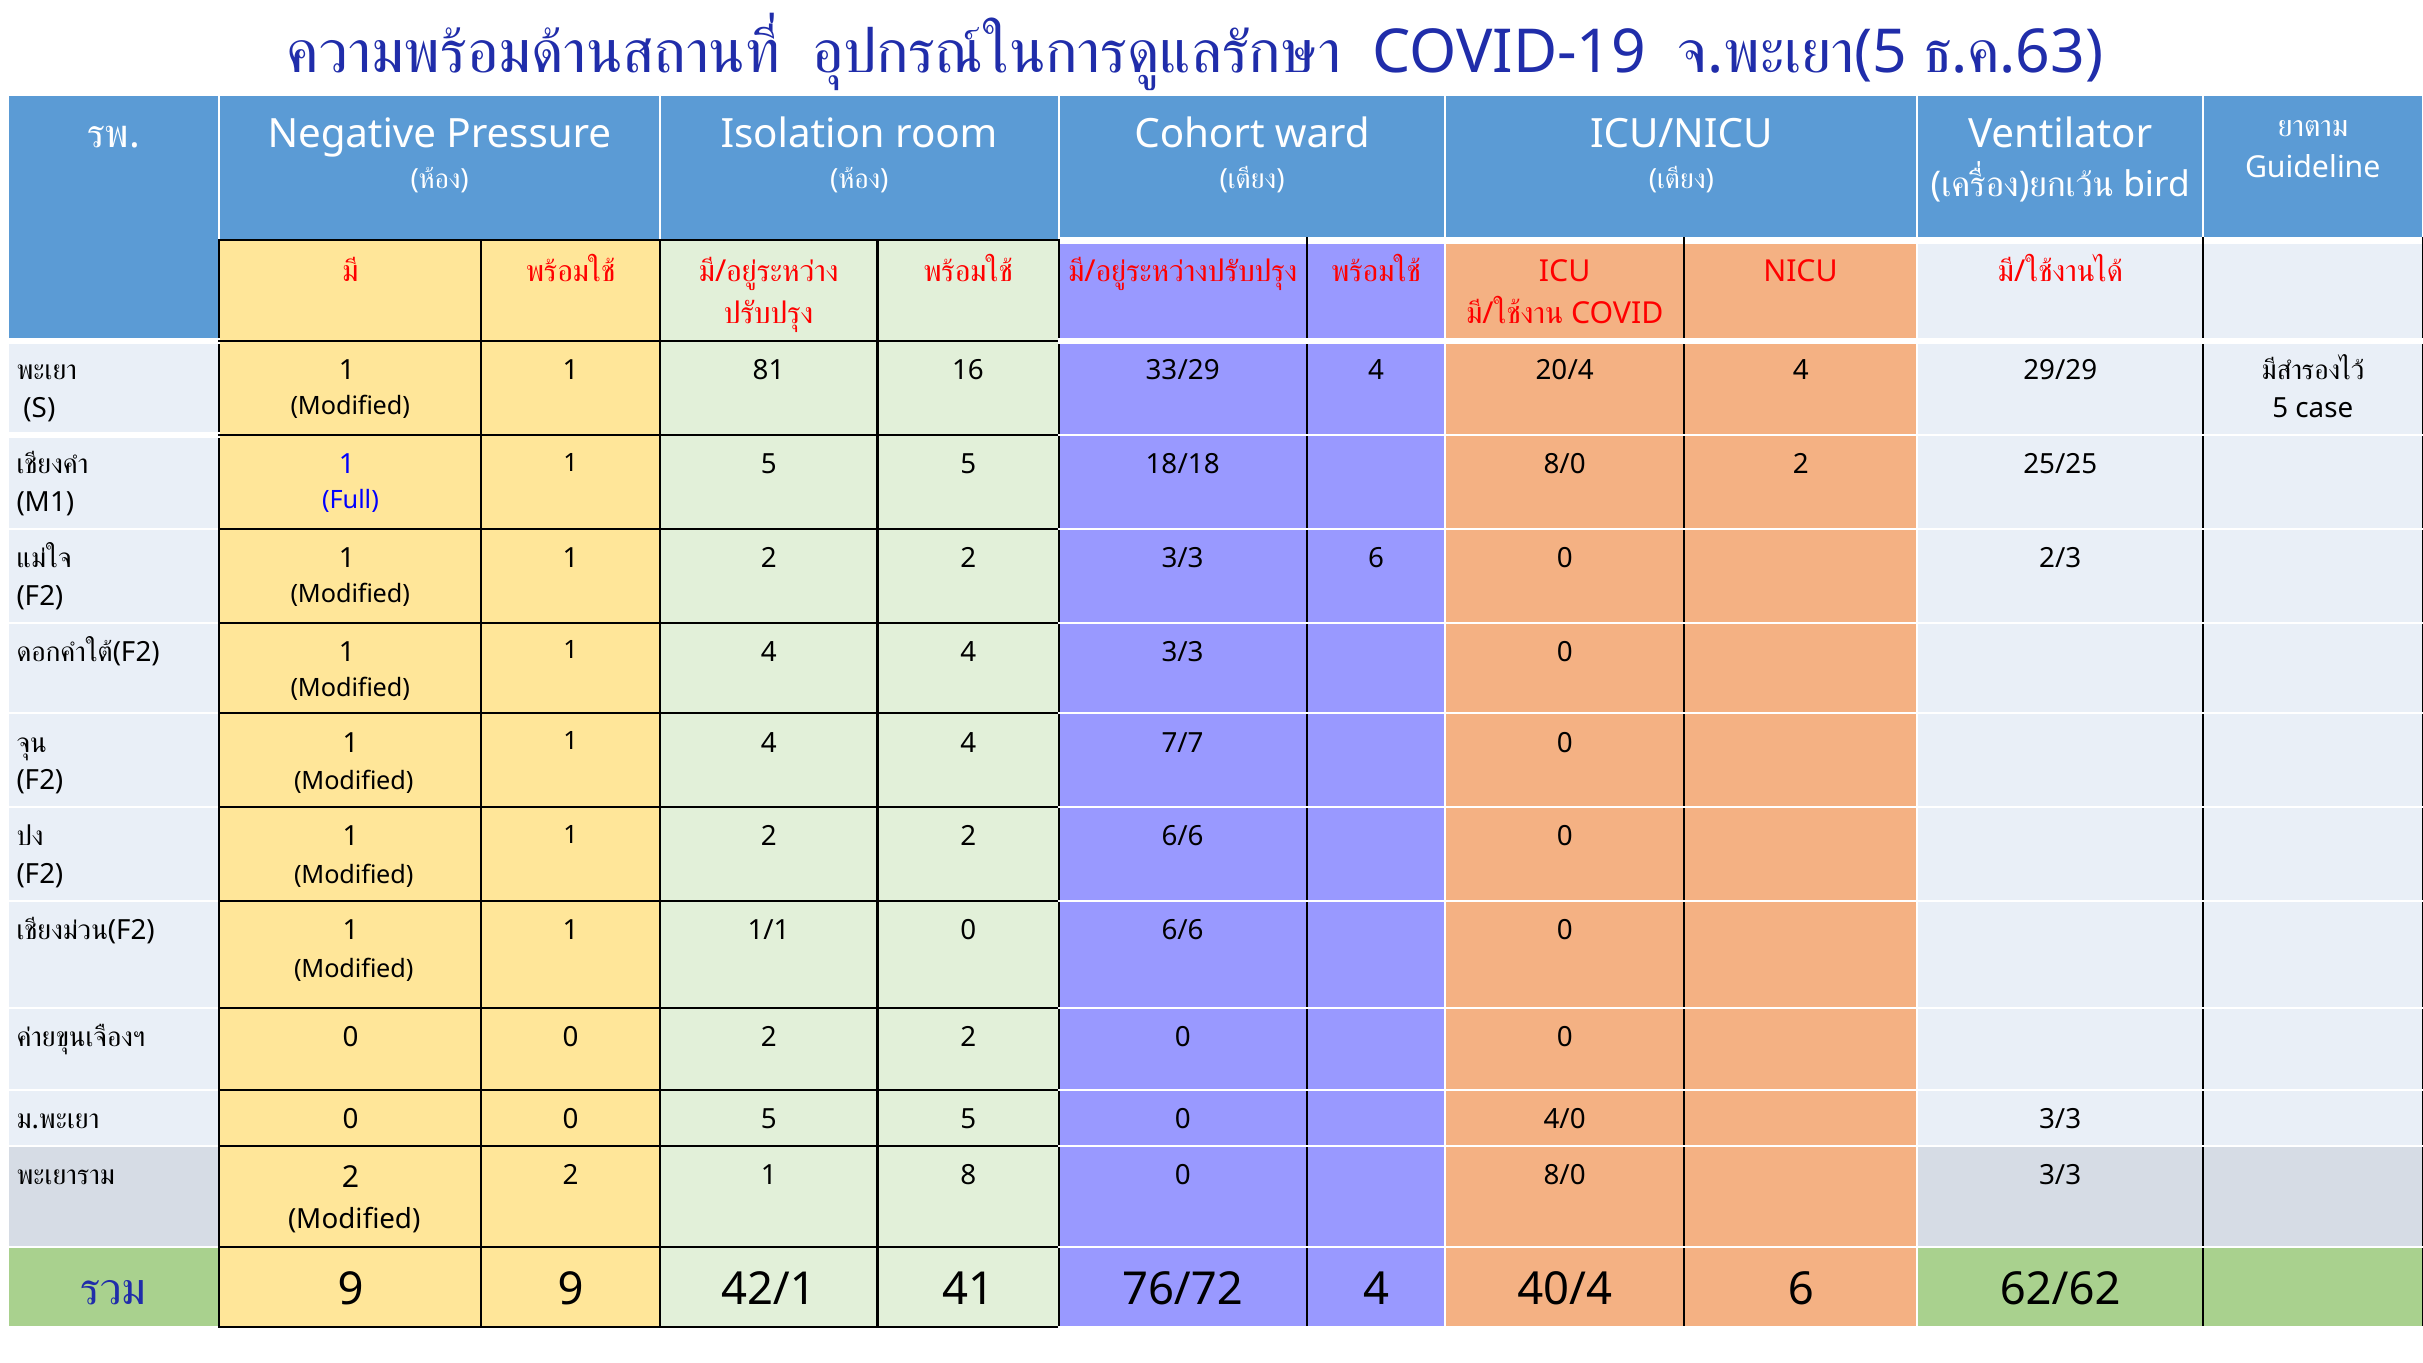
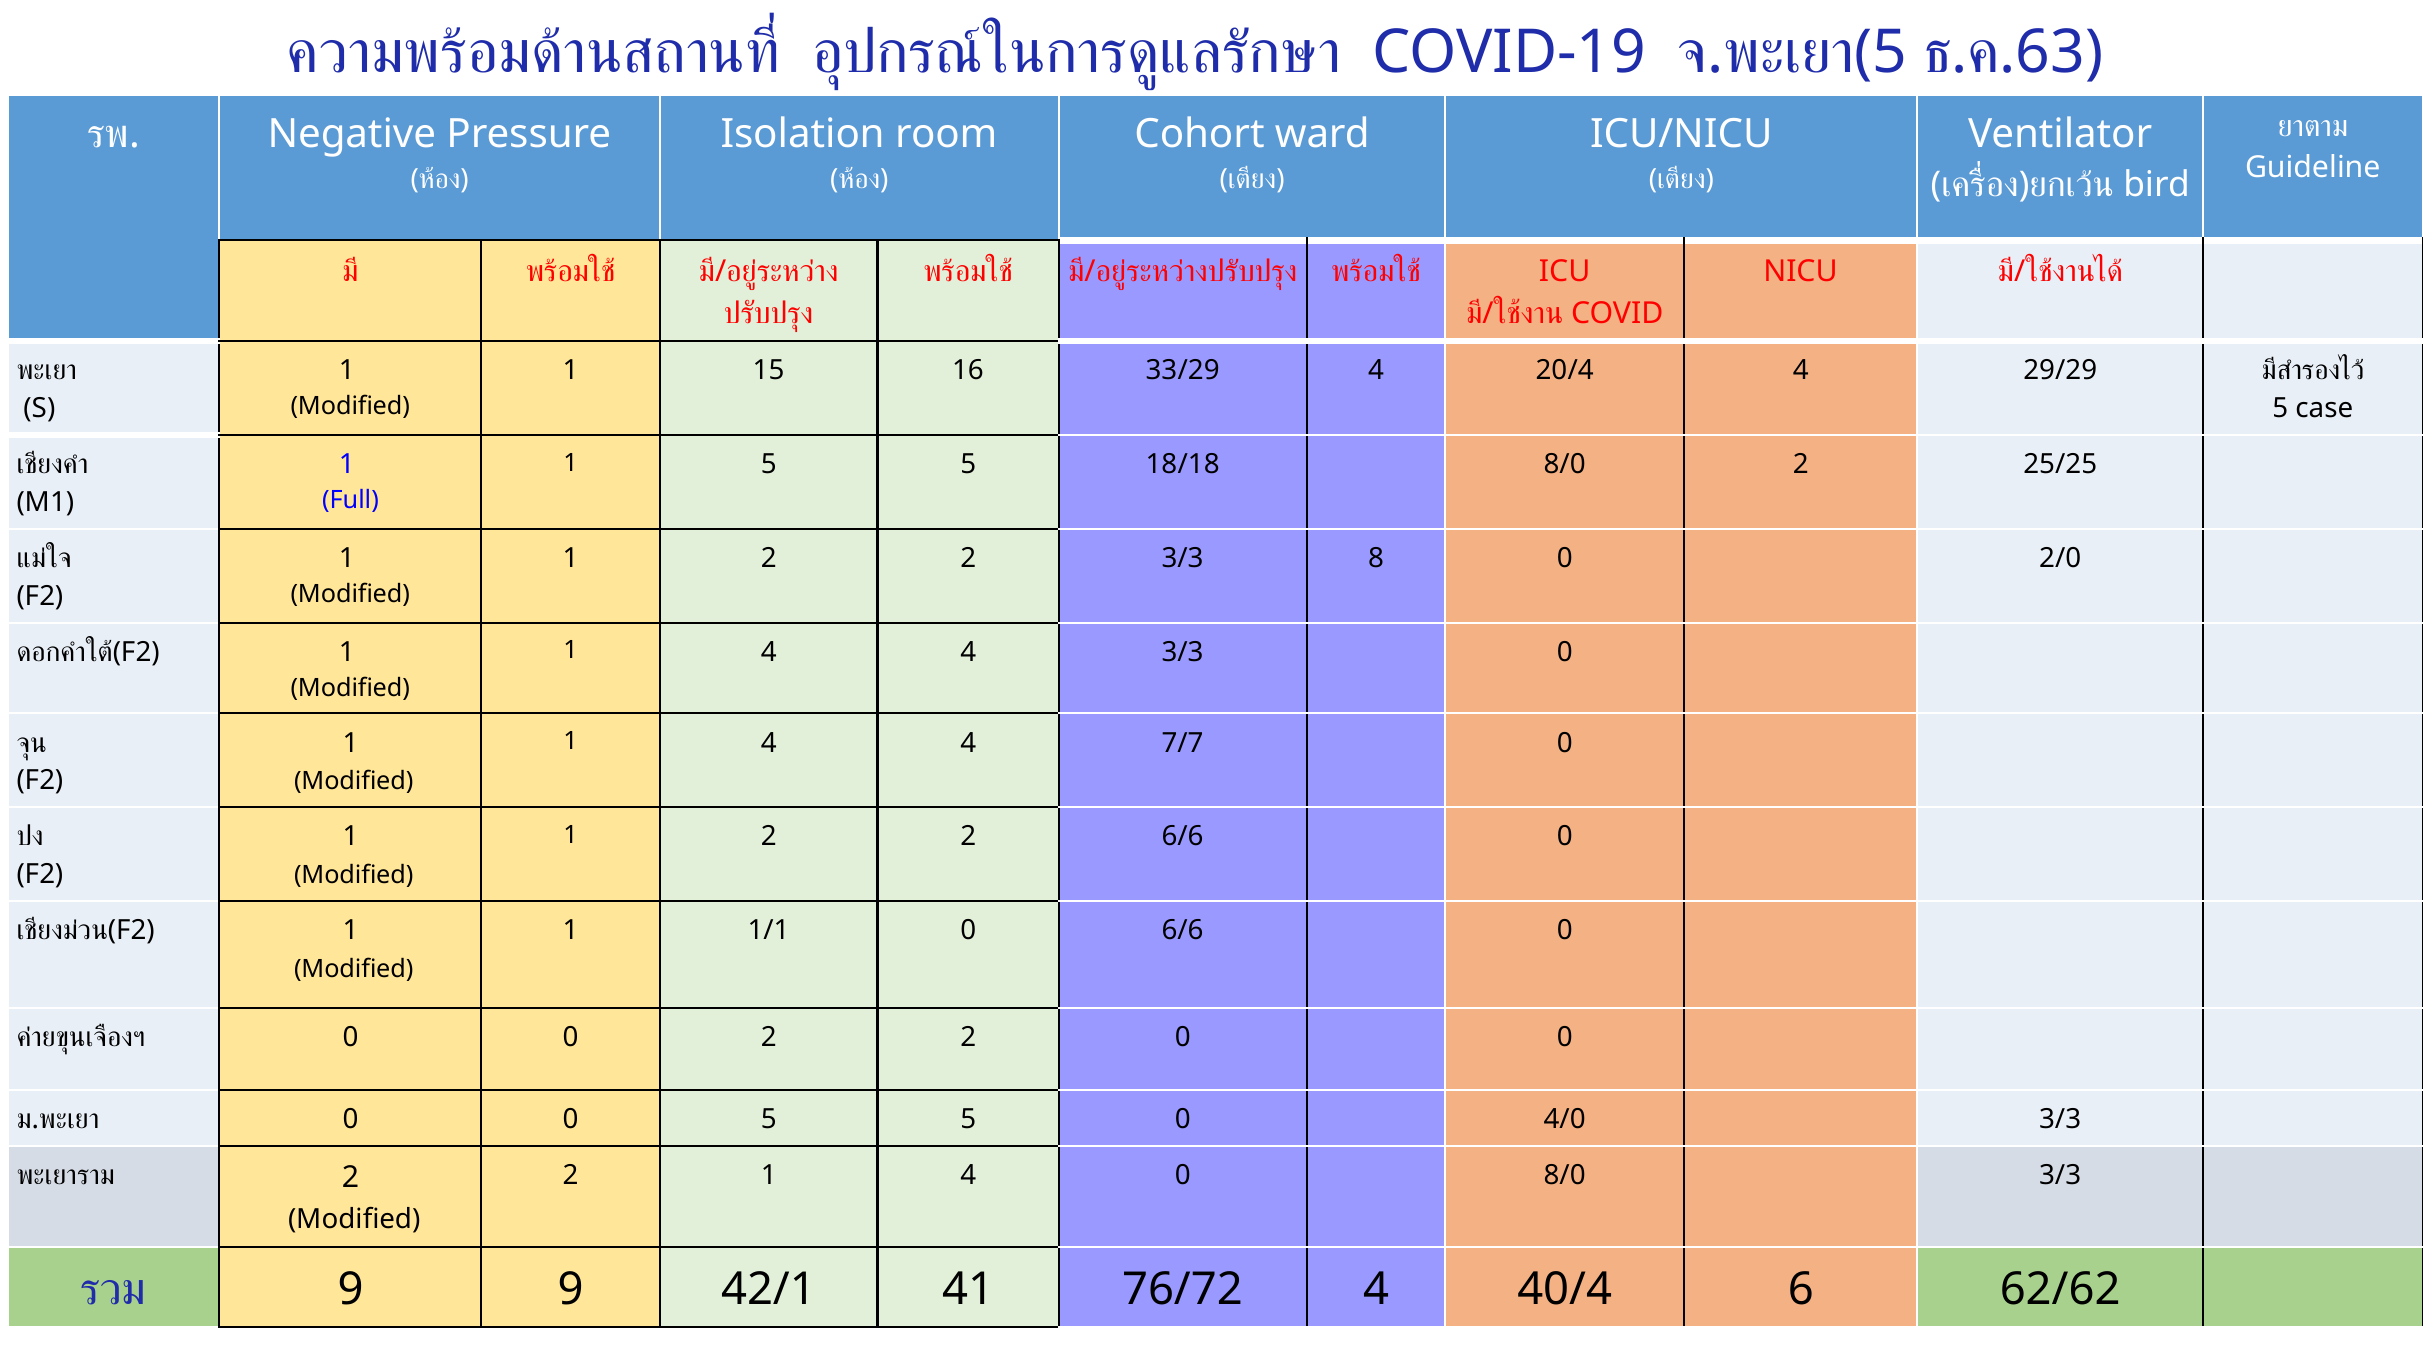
81: 81 -> 15 (769, 371)
3/3 6: 6 -> 8 (1376, 559)
2/3: 2/3 -> 2/0 (2060, 559)
2 1 8: 8 -> 4 (968, 1176)
